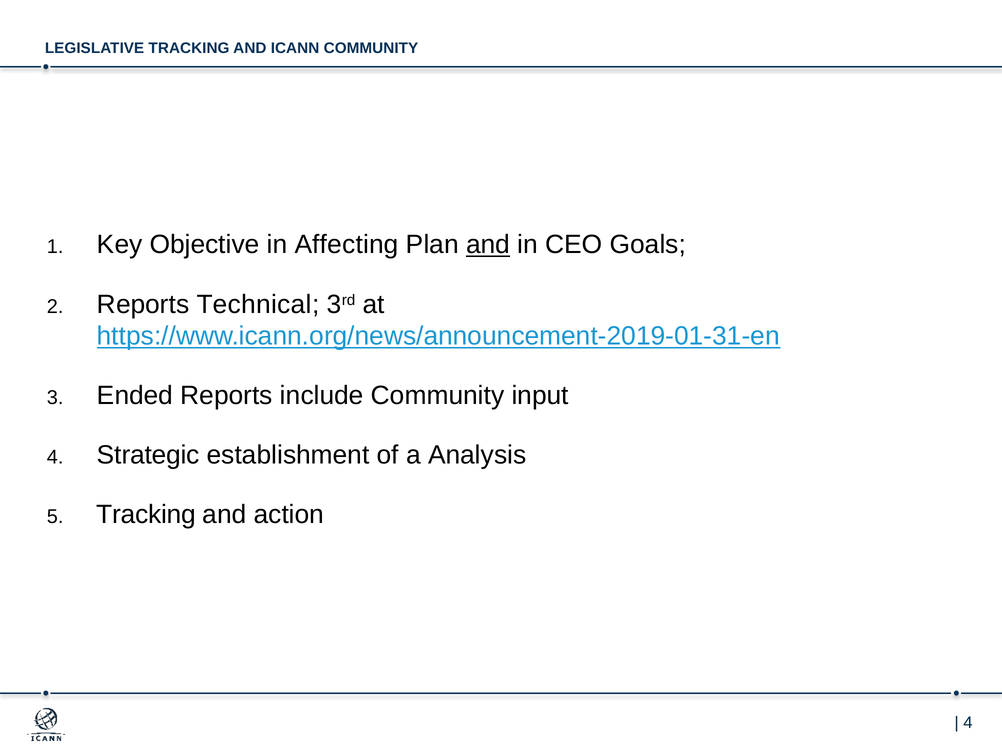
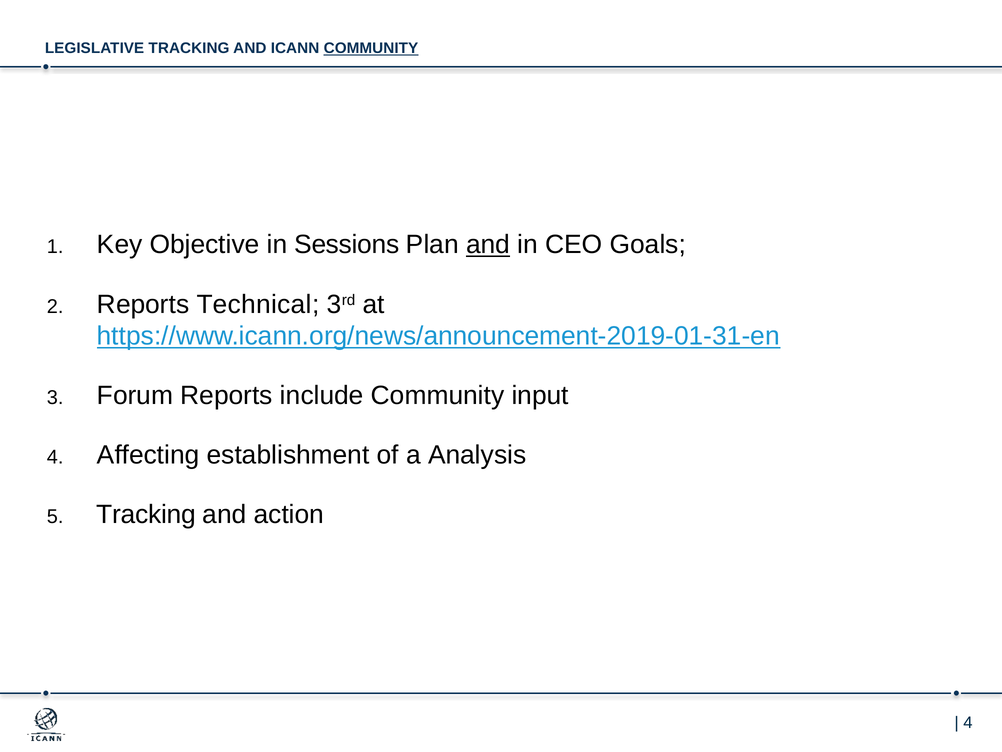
COMMUNITY underline: none -> present (371, 48)
Affecting: Affecting -> Sessions (347, 245)
Ended: Ended -> Forum (135, 395)
Strategic: Strategic -> Affecting (148, 455)
